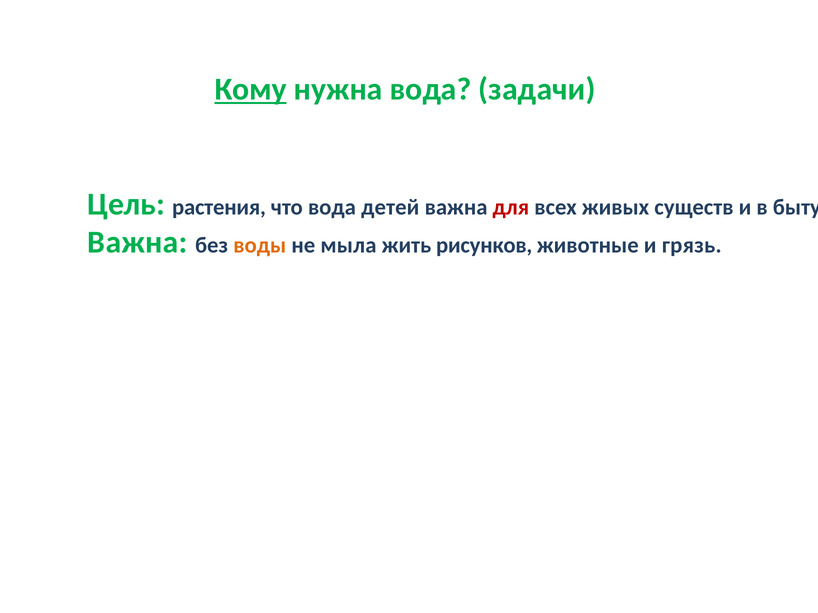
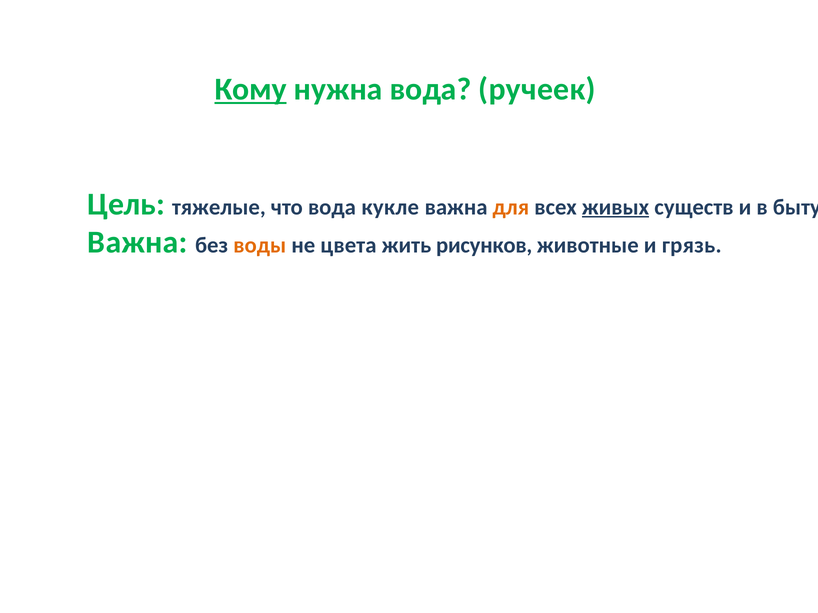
задачи: задачи -> ручеек (537, 89)
растения: растения -> тяжелые (219, 207)
детей: детей -> кукле (390, 207)
для colour: red -> orange (511, 207)
живых underline: none -> present (616, 207)
мыла: мыла -> цвета (348, 245)
